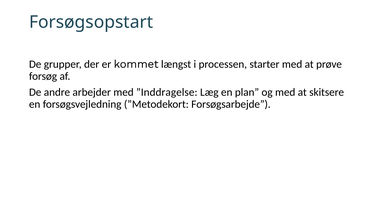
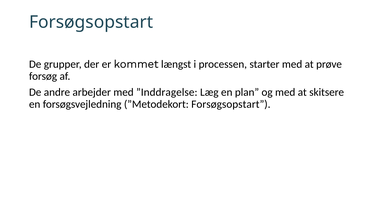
”Metodekort Forsøgsarbejde: Forsøgsarbejde -> Forsøgsopstart (231, 104)
